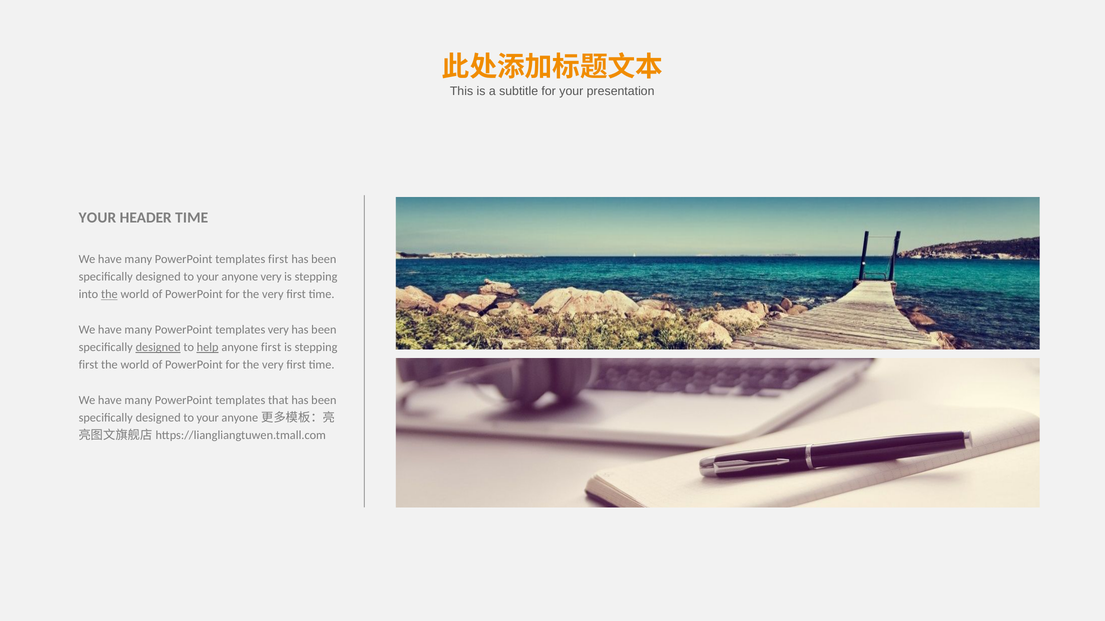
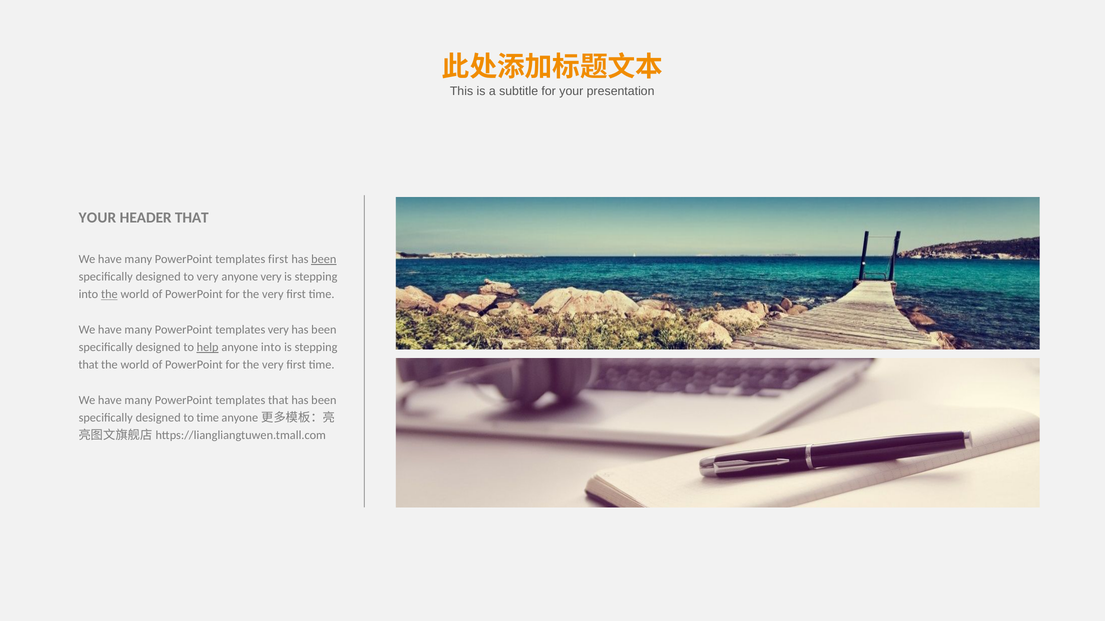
HEADER TIME: TIME -> THAT (192, 218)
been underline: none -> present (324, 259)
your: your -> very (208, 277)
designed underline: present -> none (158, 347)
anyone first: first -> into (271, 347)
first: first -> that (88, 365)
your: your -> time (208, 418)
